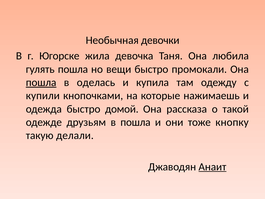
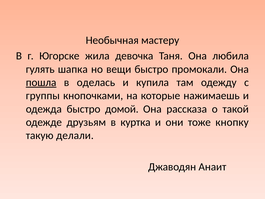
девочки: девочки -> мастеру (160, 40)
гулять пошла: пошла -> шапка (73, 69)
купили: купили -> группы (43, 96)
в пошла: пошла -> куртка (135, 122)
Анаит underline: present -> none (212, 167)
